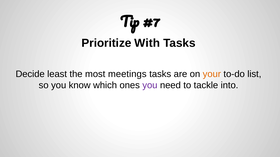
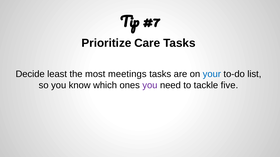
With: With -> Care (147, 43)
your colour: orange -> blue (212, 74)
into: into -> five (229, 85)
